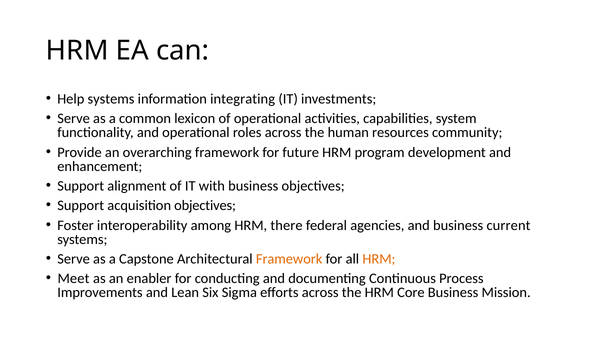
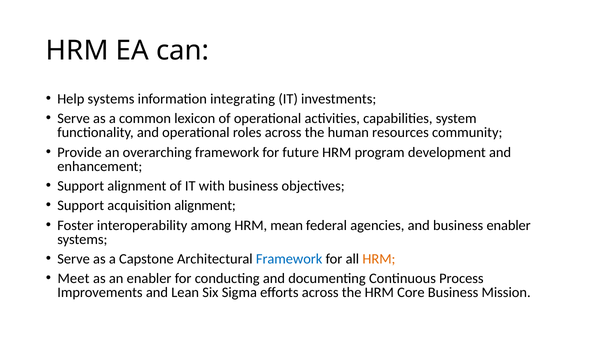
acquisition objectives: objectives -> alignment (205, 206)
there: there -> mean (287, 225)
business current: current -> enabler (509, 225)
Framework colour: orange -> blue (289, 259)
